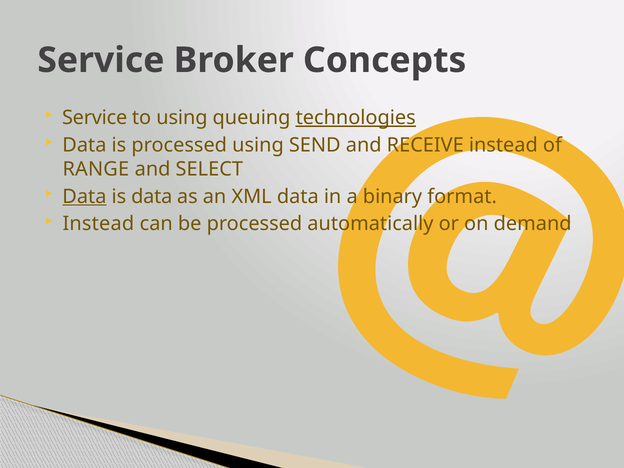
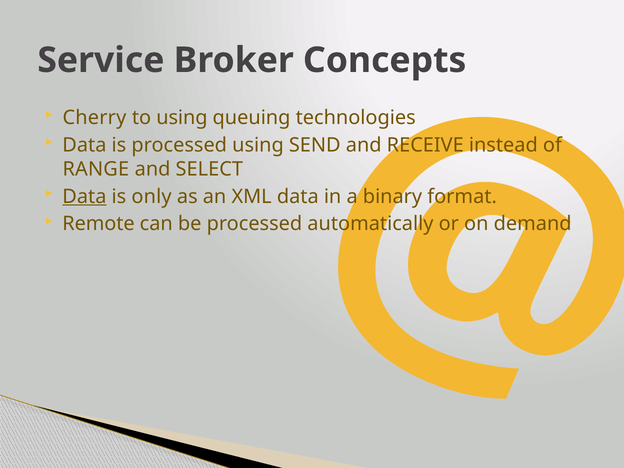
Service: Service -> Cherry (94, 118)
technologies underline: present -> none (356, 118)
is data: data -> only (152, 196)
Instead: Instead -> Remote (98, 224)
